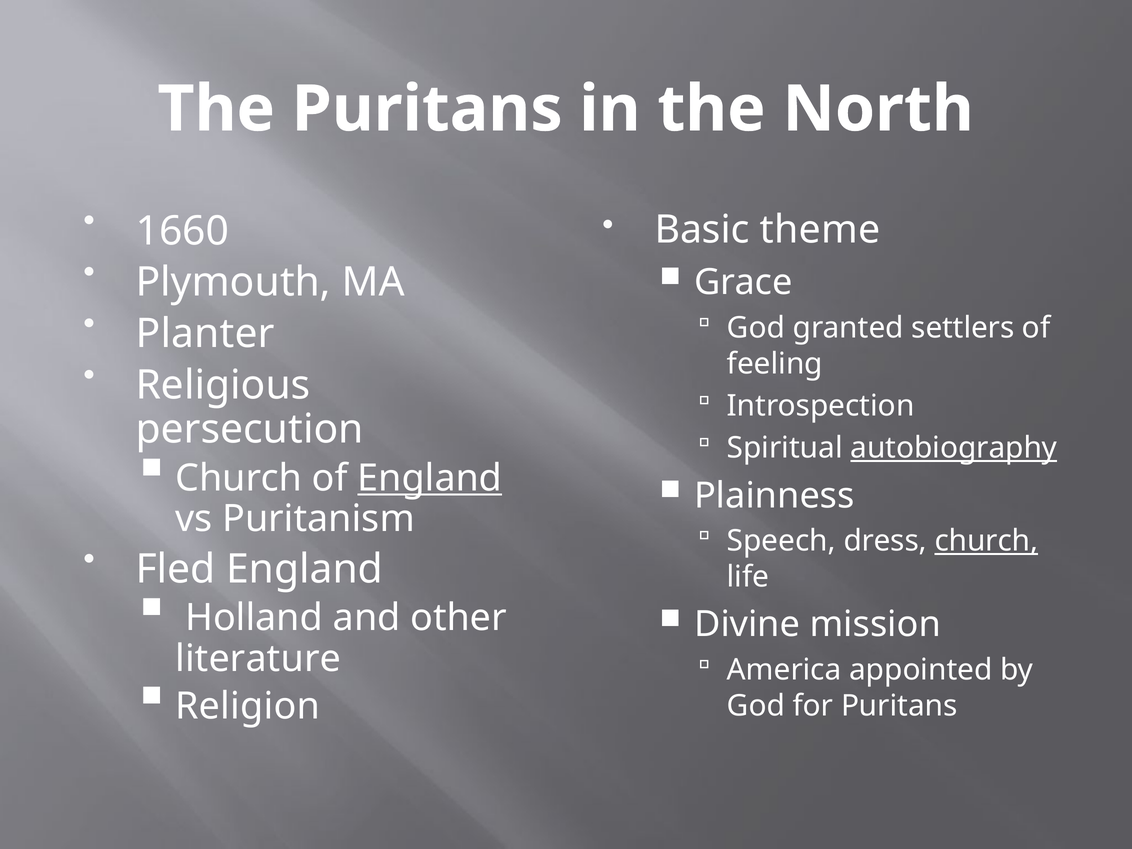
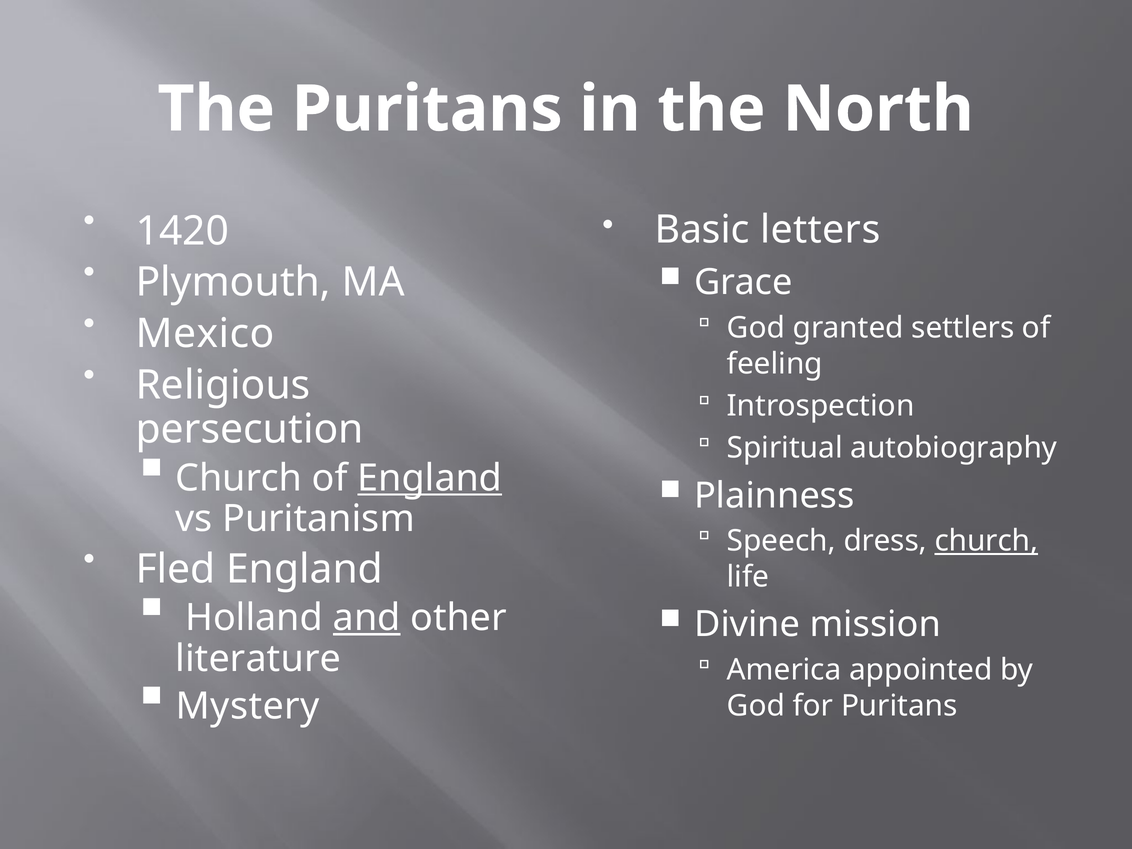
1660: 1660 -> 1420 (182, 231)
theme: theme -> letters (820, 230)
Planter: Planter -> Mexico (205, 334)
autobiography underline: present -> none (954, 448)
and underline: none -> present (367, 618)
Religion: Religion -> Mystery (248, 706)
